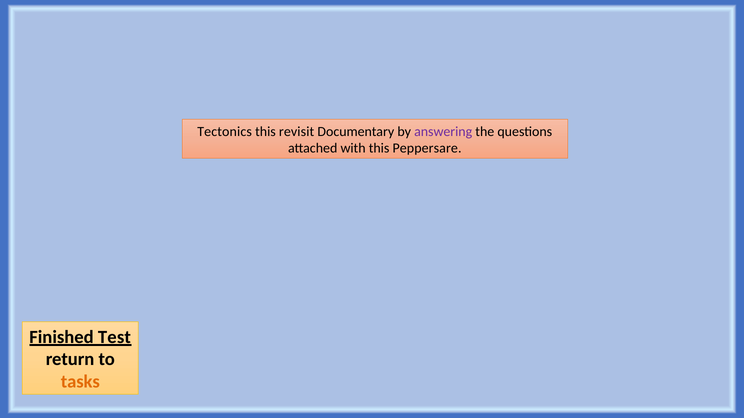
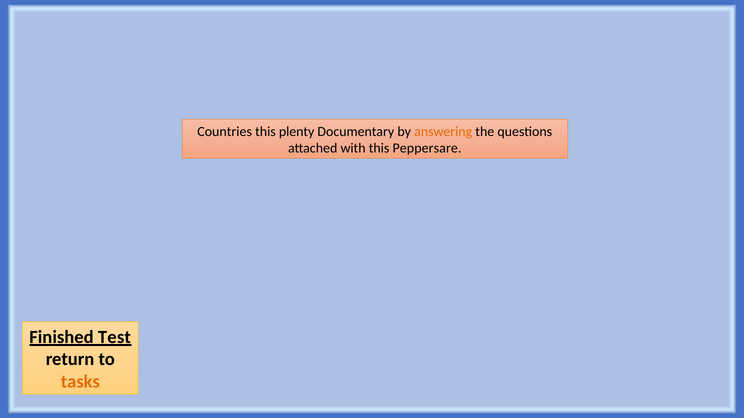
Tectonics: Tectonics -> Countries (225, 132)
revisit: revisit -> plenty (297, 132)
answering colour: purple -> orange (443, 132)
